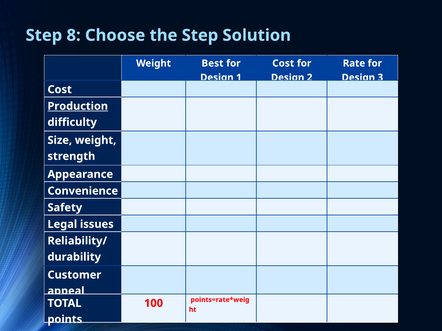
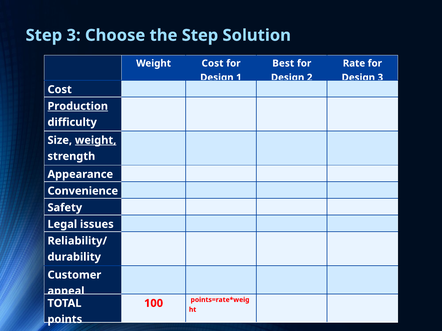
Step 8: 8 -> 3 (74, 35)
Weight Best: Best -> Cost (213, 63)
Cost: Cost -> Best (283, 63)
weight underline: none -> present (96, 140)
